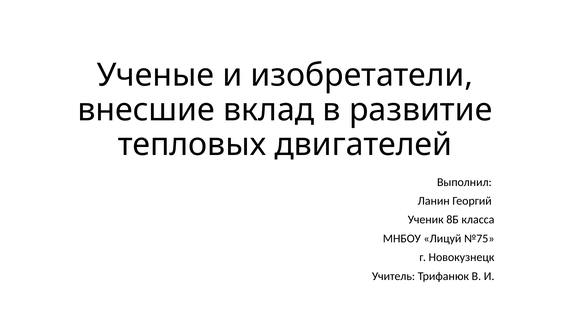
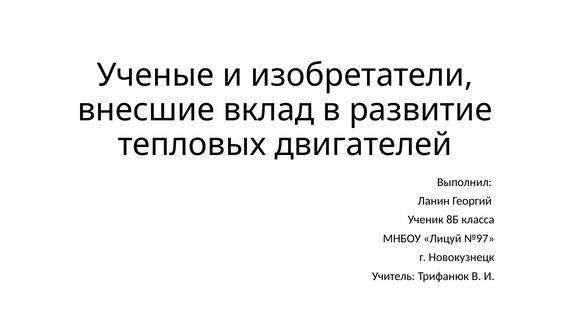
№75: №75 -> №97 (479, 238)
